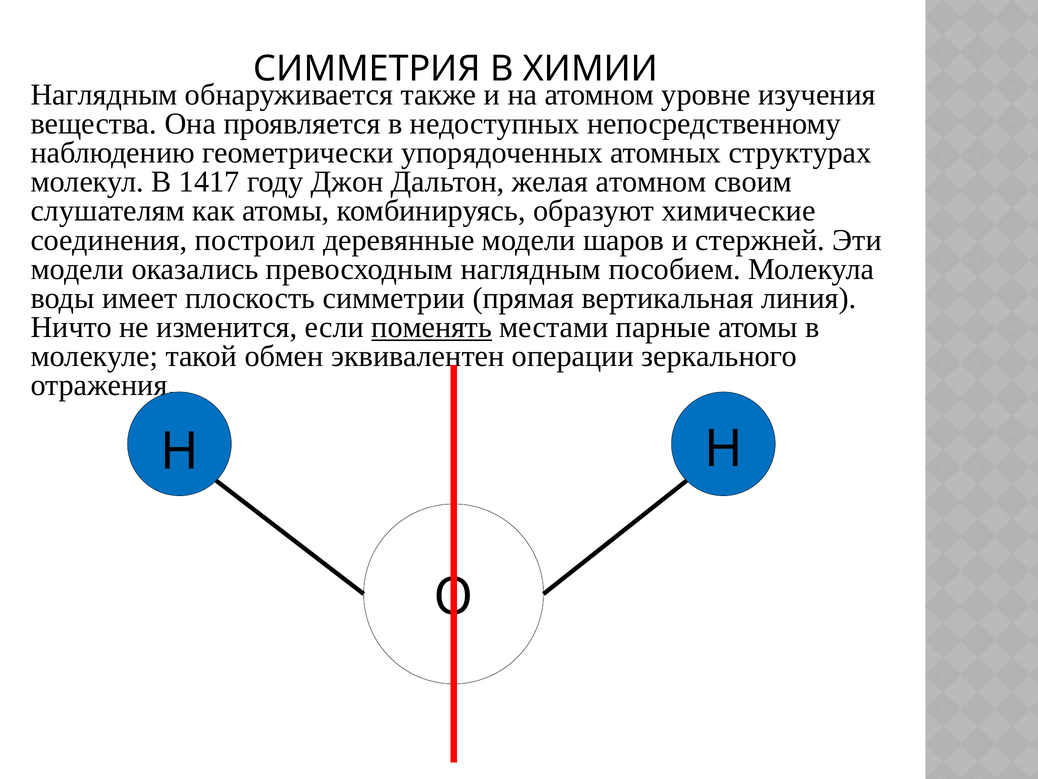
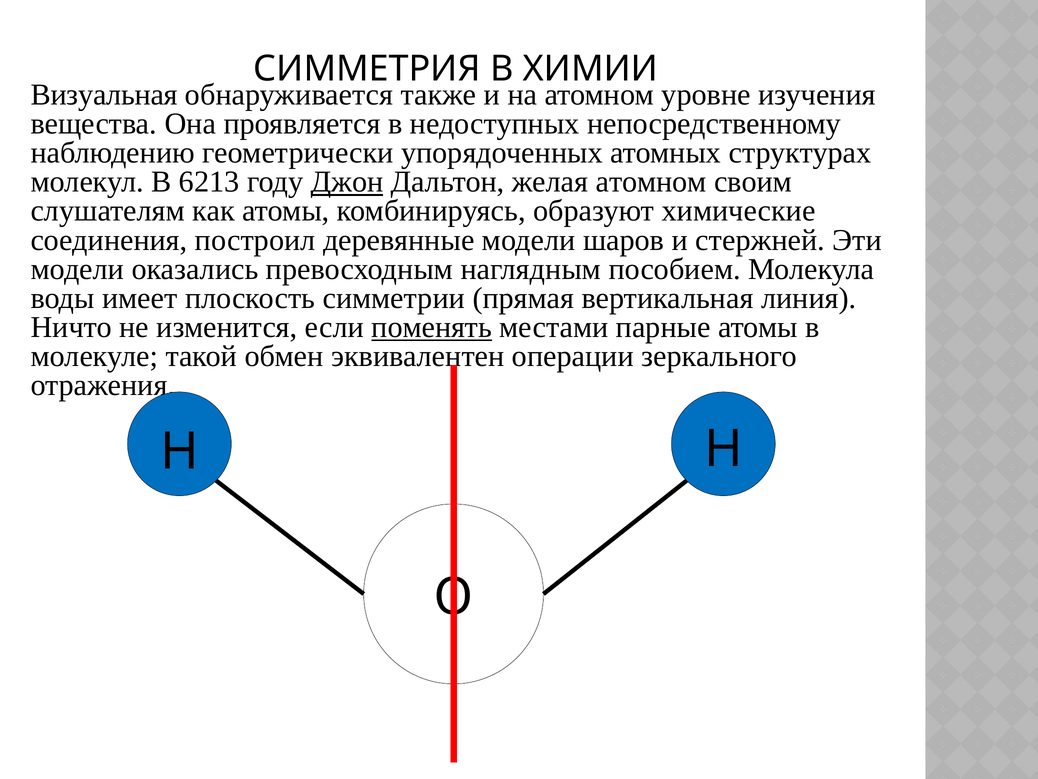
Наглядным: Наглядным -> Визуальная (104, 95)
1417: 1417 -> 6213 (209, 182)
Джон underline: none -> present (347, 182)
